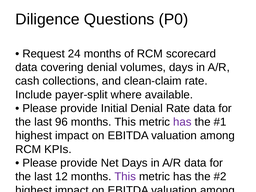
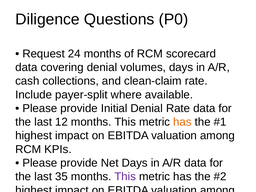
96: 96 -> 12 (61, 122)
has colour: purple -> orange (182, 122)
12: 12 -> 35 (61, 177)
